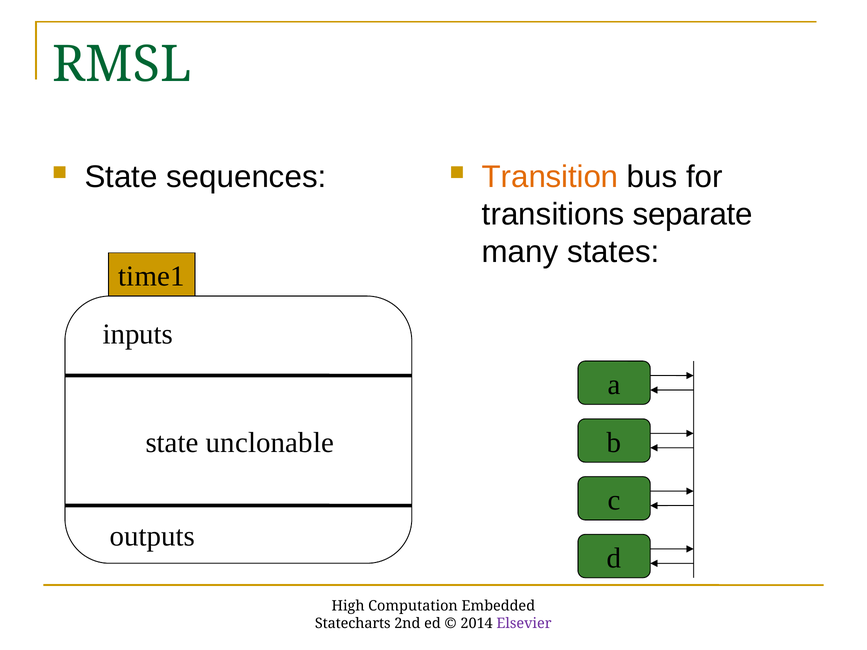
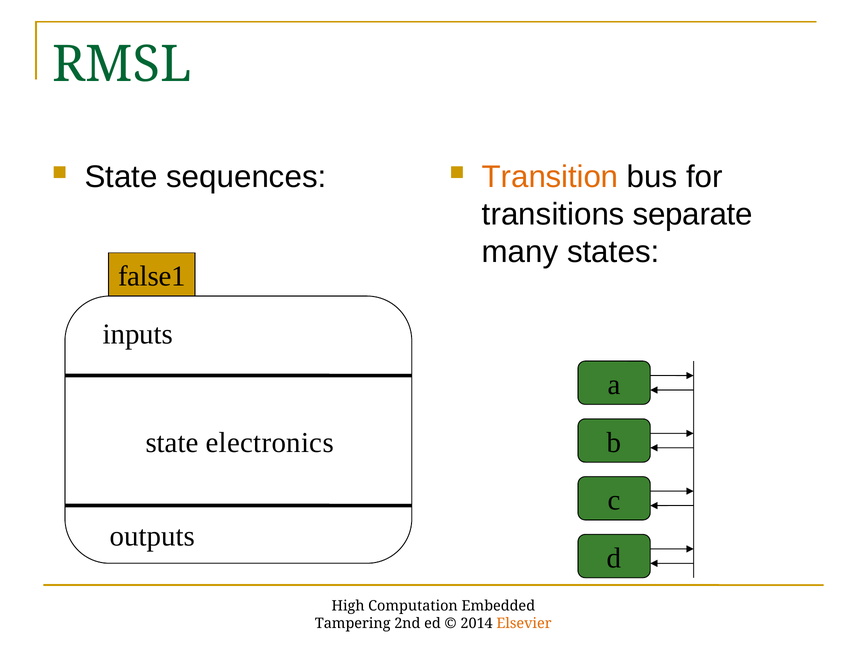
time1: time1 -> false1 (152, 277)
unclonable: unclonable -> electronics (270, 443)
Statecharts: Statecharts -> Tampering (353, 624)
Elsevier colour: purple -> orange (524, 624)
